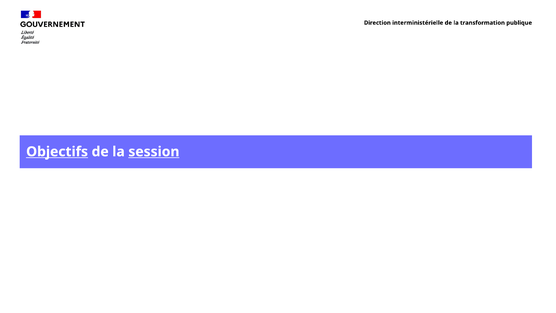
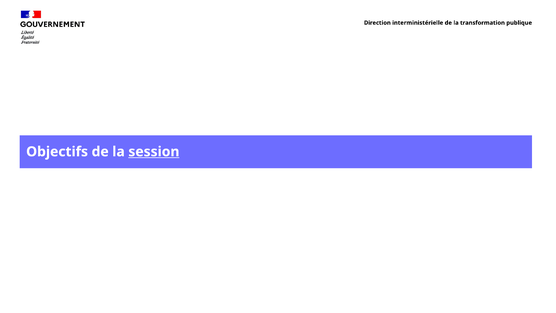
Objectifs underline: present -> none (57, 152)
